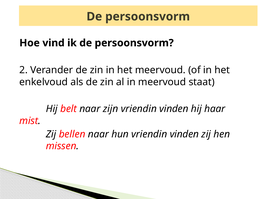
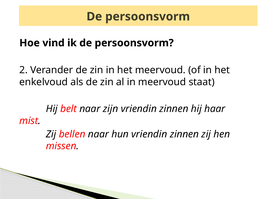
zijn vriendin vinden: vinden -> zinnen (174, 109)
hun vriendin vinden: vinden -> zinnen (184, 134)
